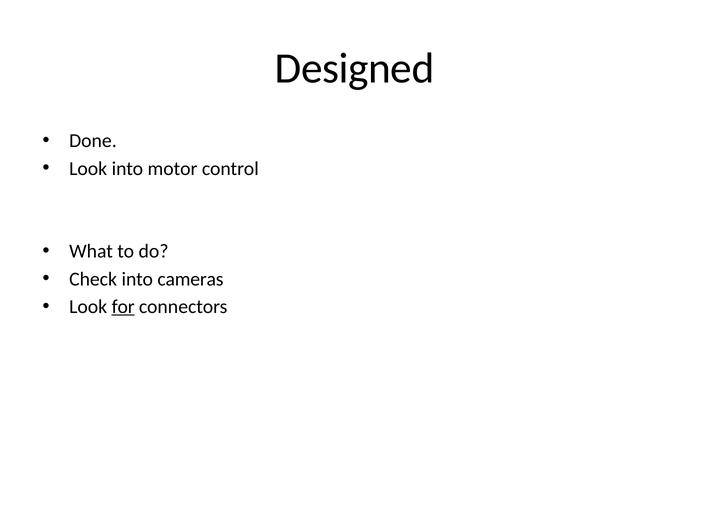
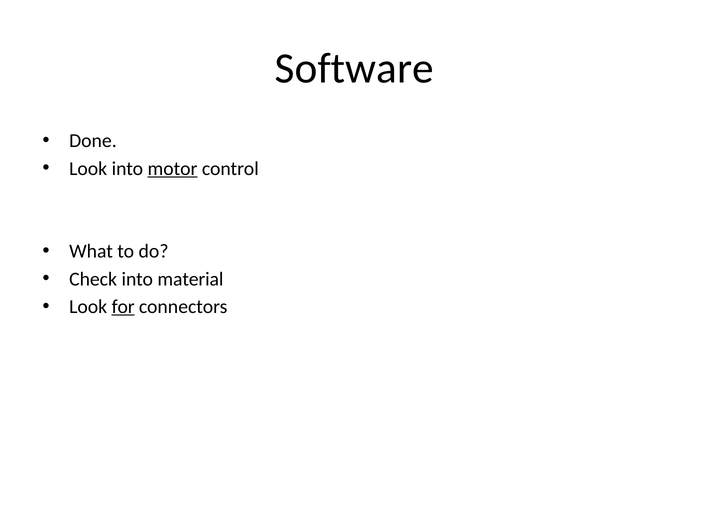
Designed: Designed -> Software (354, 69)
motor underline: none -> present (173, 168)
cameras: cameras -> material (190, 279)
